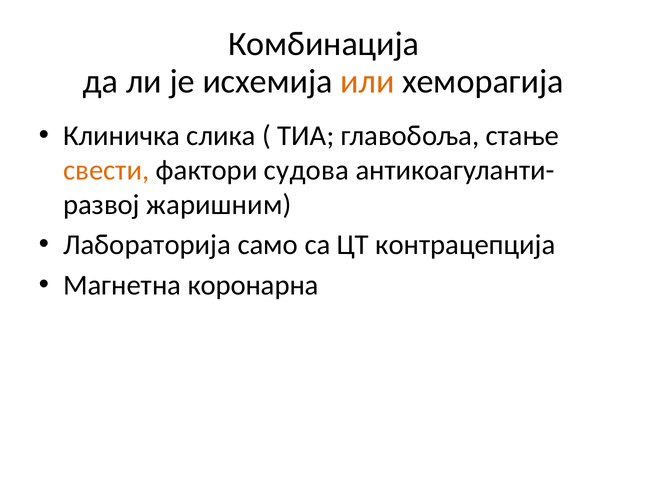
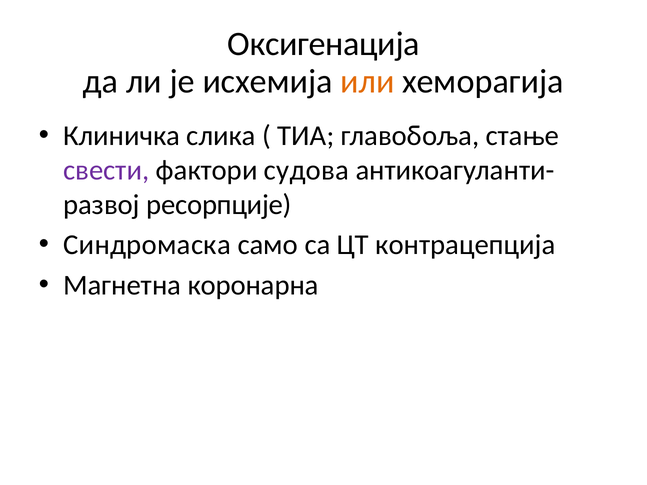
Комбинација: Комбинација -> Оксигенација (324, 44)
свести colour: orange -> purple (106, 170)
жаришним: жаришним -> ресорпције (219, 205)
Лабораторија: Лабораторија -> Синдромаска (147, 245)
